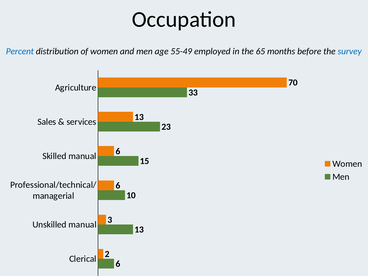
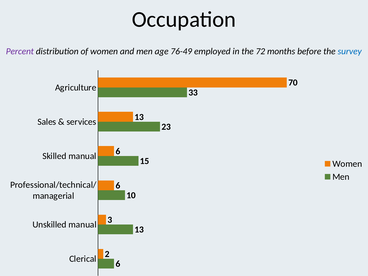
Percent colour: blue -> purple (20, 51)
55-49: 55-49 -> 76-49 (181, 51)
65: 65 -> 72 (260, 51)
